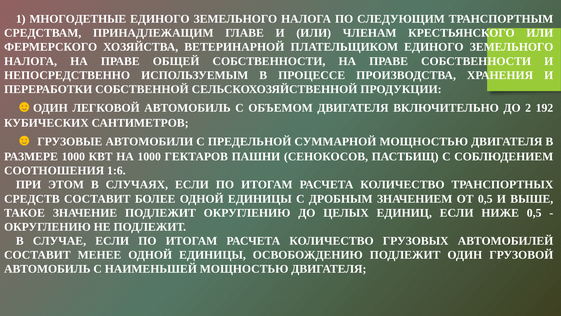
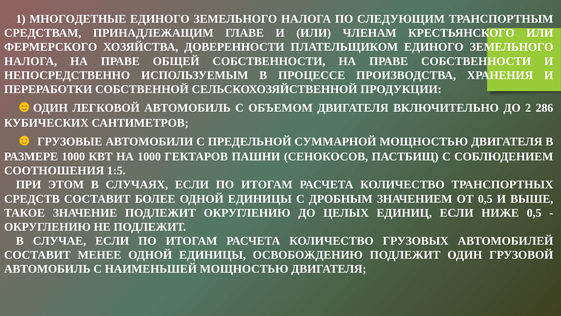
ВЕТЕРИНАРНОЙ: ВЕТЕРИНАРНОЙ -> ДОВЕРЕННОСТИ (234, 47)
192: 192 -> 286 (544, 108)
1:6: 1:6 -> 1:5 (116, 171)
